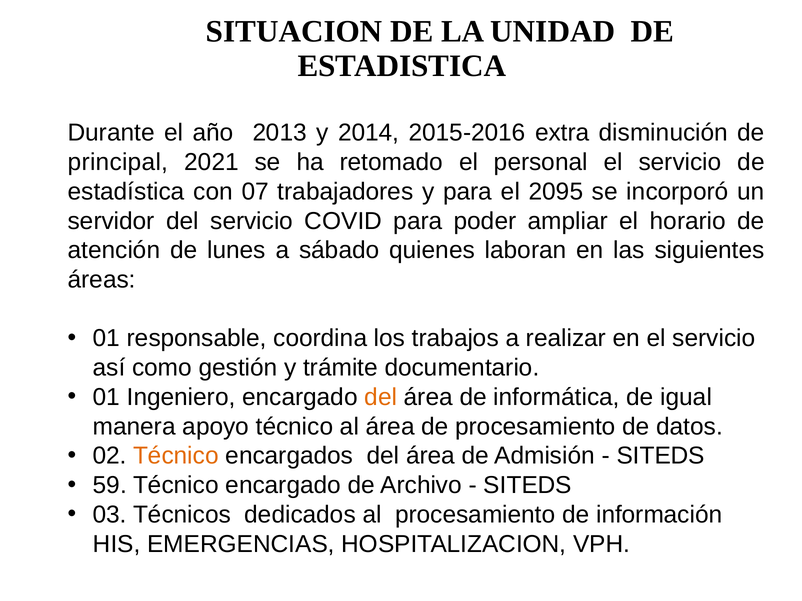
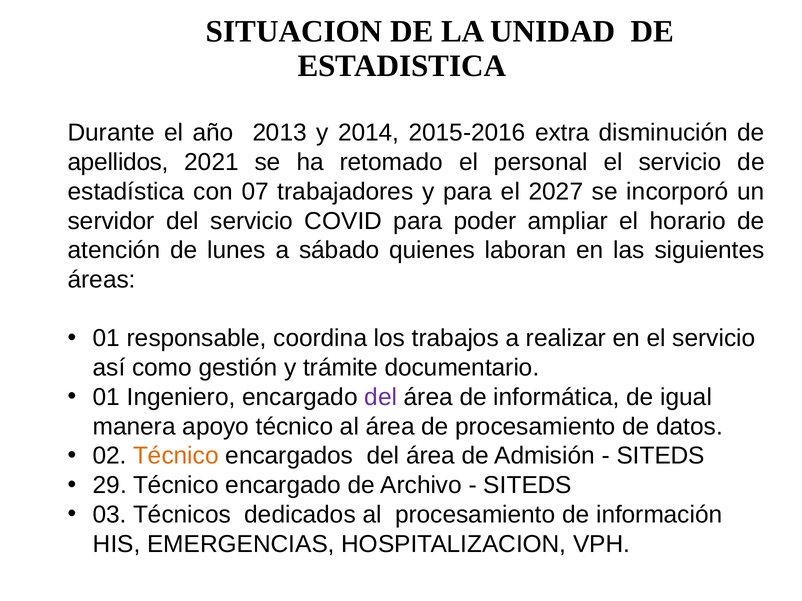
principal: principal -> apellidos (118, 162)
2095: 2095 -> 2027 (556, 192)
del colour: orange -> purple (381, 397)
59: 59 -> 29 (110, 486)
